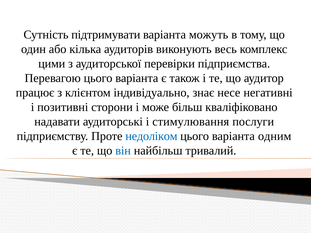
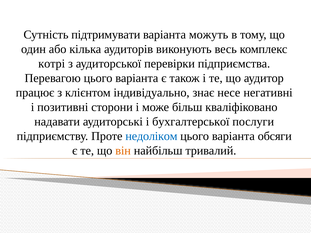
цими: цими -> котрі (52, 64)
стимулювання: стимулювання -> бухгалтерської (191, 122)
одним: одним -> обсяги (275, 136)
він colour: blue -> orange (123, 151)
